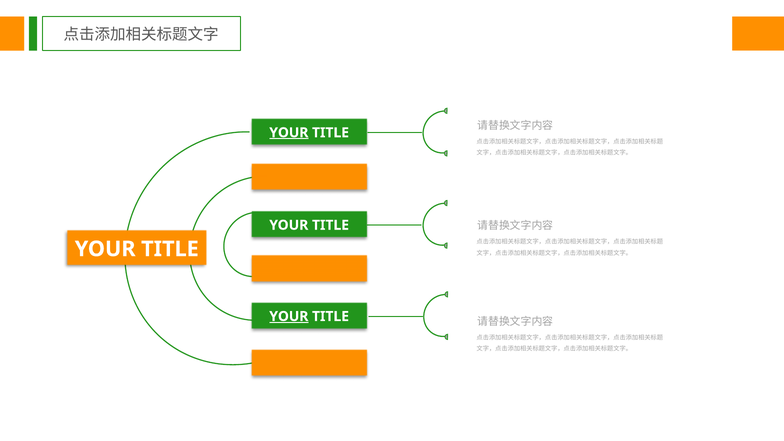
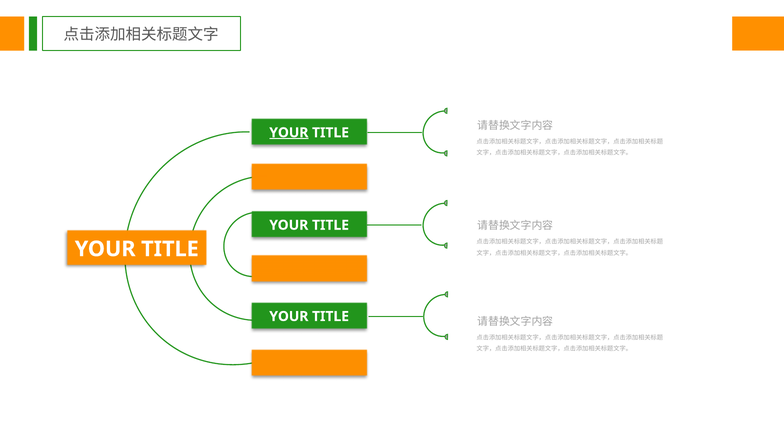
YOUR underline: present -> none (289, 316)
